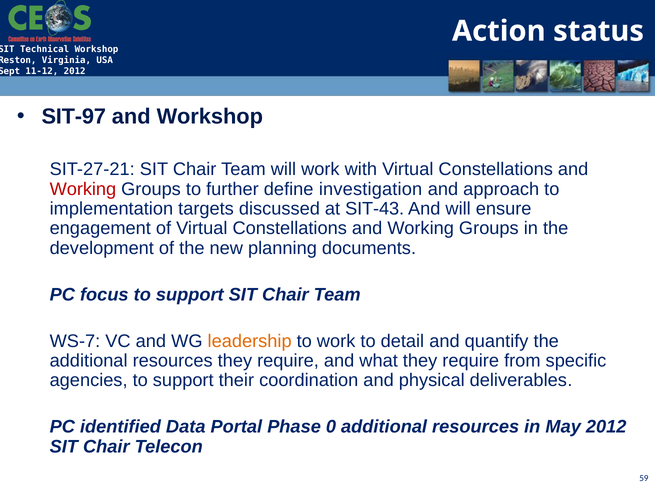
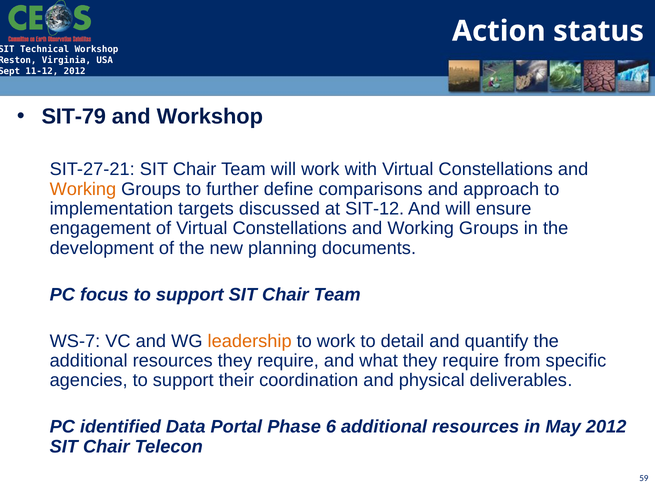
SIT-97: SIT-97 -> SIT-79 (74, 116)
Working colour: red -> orange (83, 189)
investigation: investigation -> comparisons (371, 189)
SIT-43: SIT-43 -> SIT-12 (375, 209)
0: 0 -> 6 (331, 427)
